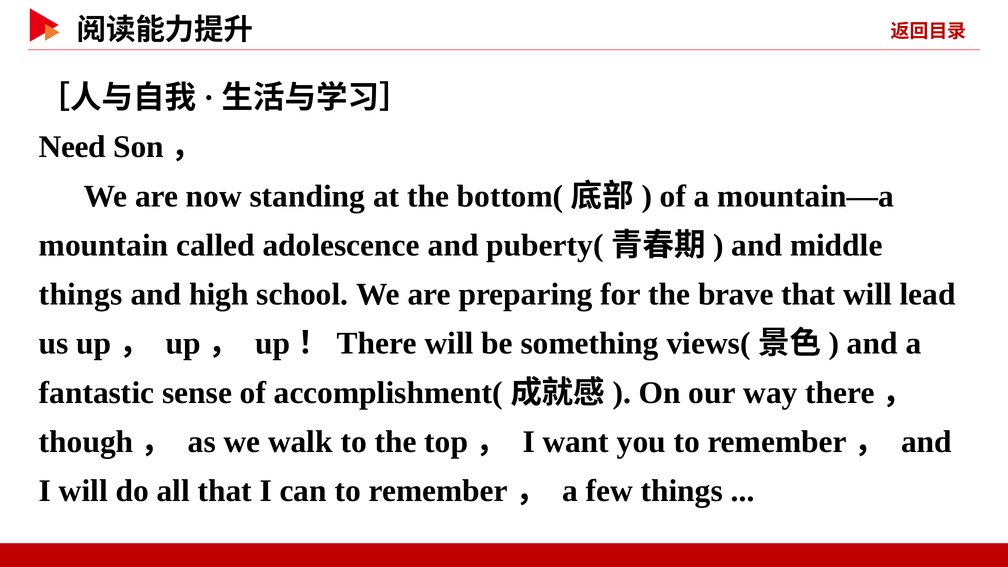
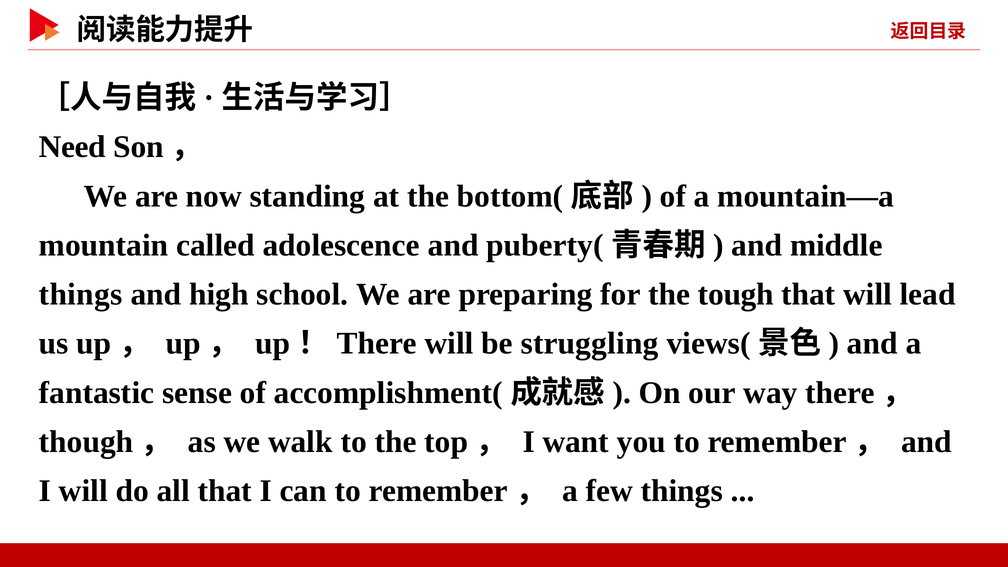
brave: brave -> tough (736, 294)
something: something -> struggling (590, 344)
